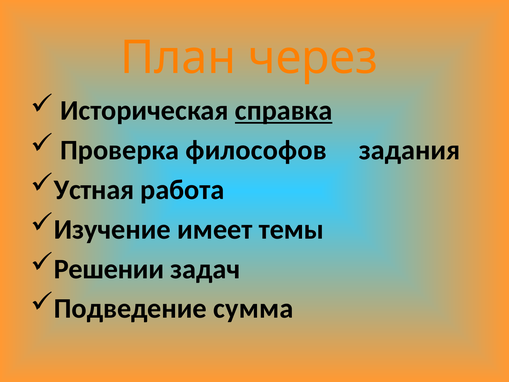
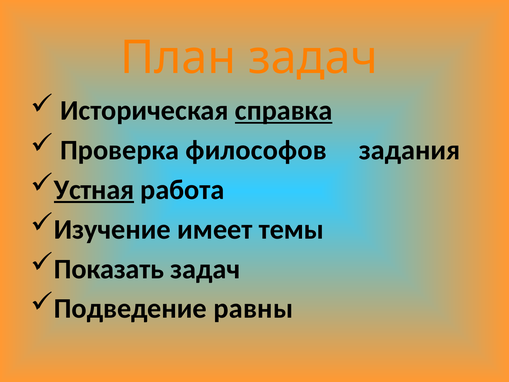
План через: через -> задач (313, 58)
Устная underline: none -> present (94, 190)
Решении: Решении -> Показать (109, 269)
сумма: сумма -> равны (253, 308)
